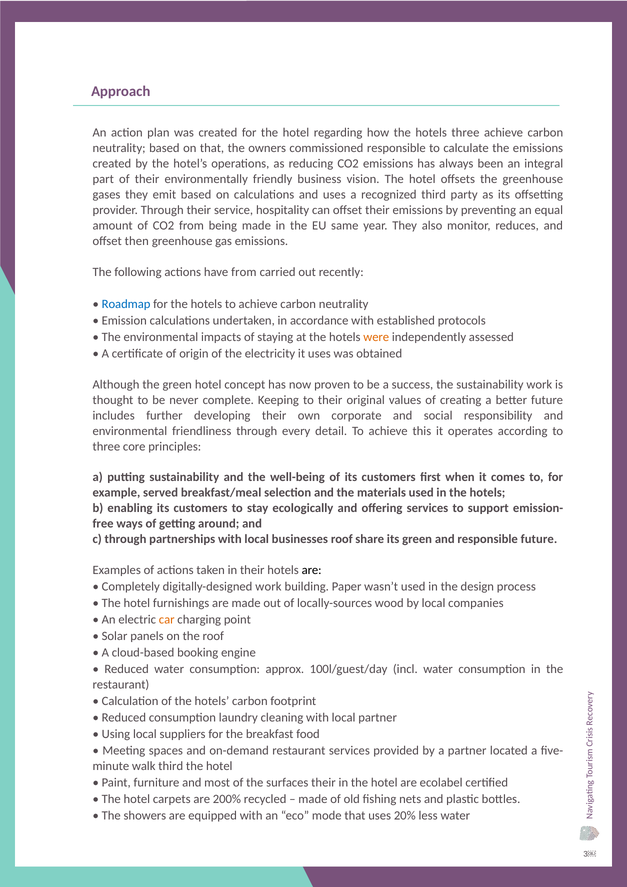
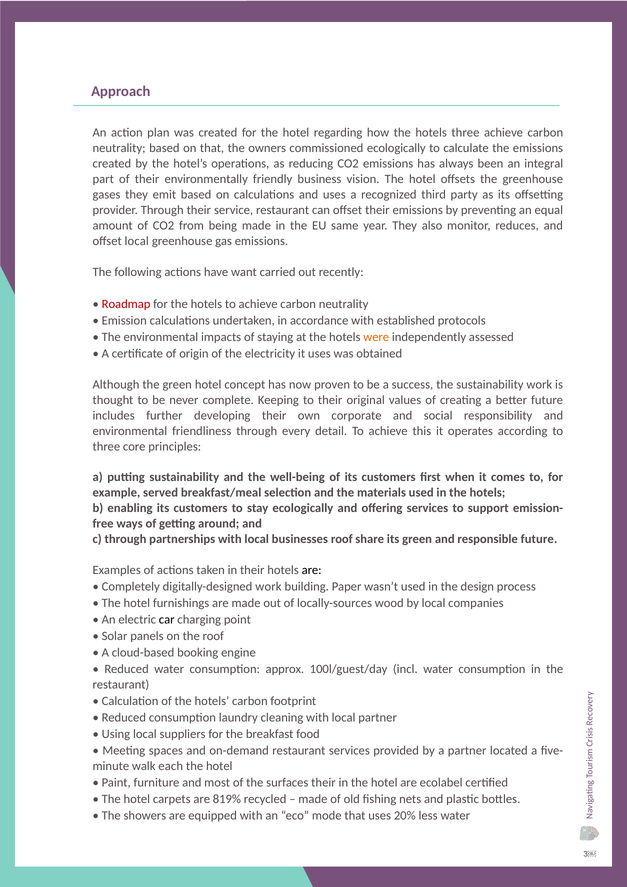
commissioned responsible: responsible -> ecologically (396, 148)
service hospitality: hospitality -> restaurant (283, 210)
offset then: then -> local (137, 241)
have from: from -> want (244, 272)
Roadmap colour: blue -> red (126, 304)
car colour: orange -> black (167, 620)
walk third: third -> each (171, 766)
200%: 200% -> 819% (227, 799)
